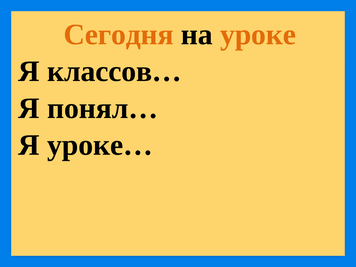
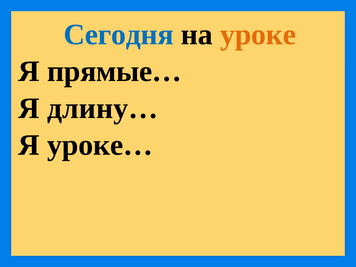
Сегодня colour: orange -> blue (119, 35)
классов…: классов… -> прямые… (114, 71)
понял…: понял… -> длину… (103, 108)
